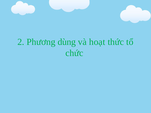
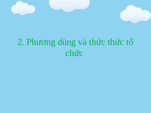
và hoạt: hoạt -> thức (97, 42)
